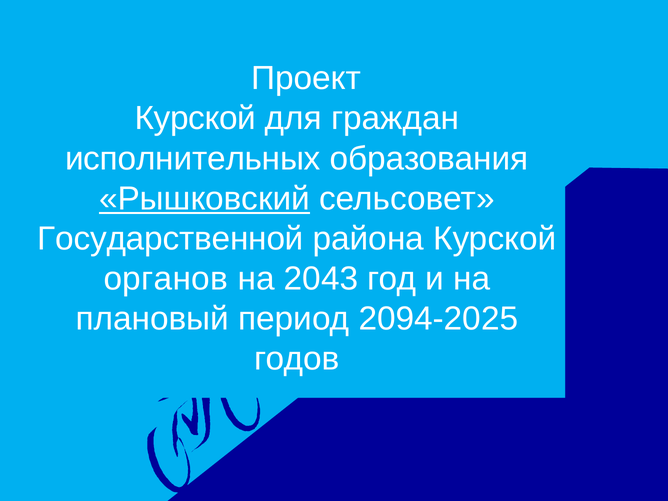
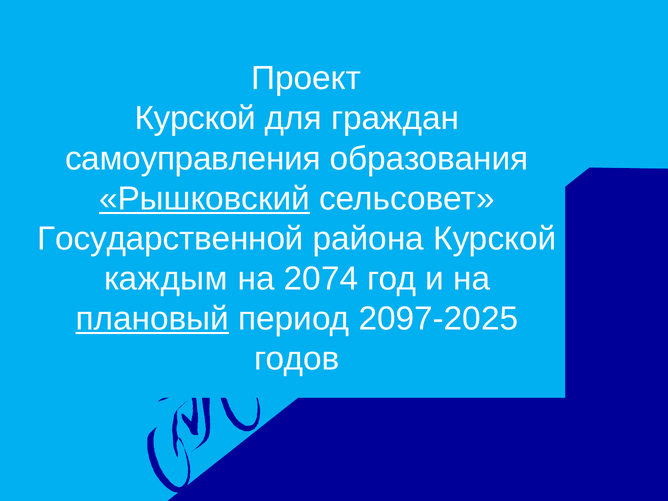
исполнительных: исполнительных -> самоуправления (193, 159)
органов: органов -> каждым (166, 279)
2043: 2043 -> 2074 (321, 279)
плановый underline: none -> present (152, 319)
2094-2025: 2094-2025 -> 2097-2025 (438, 319)
